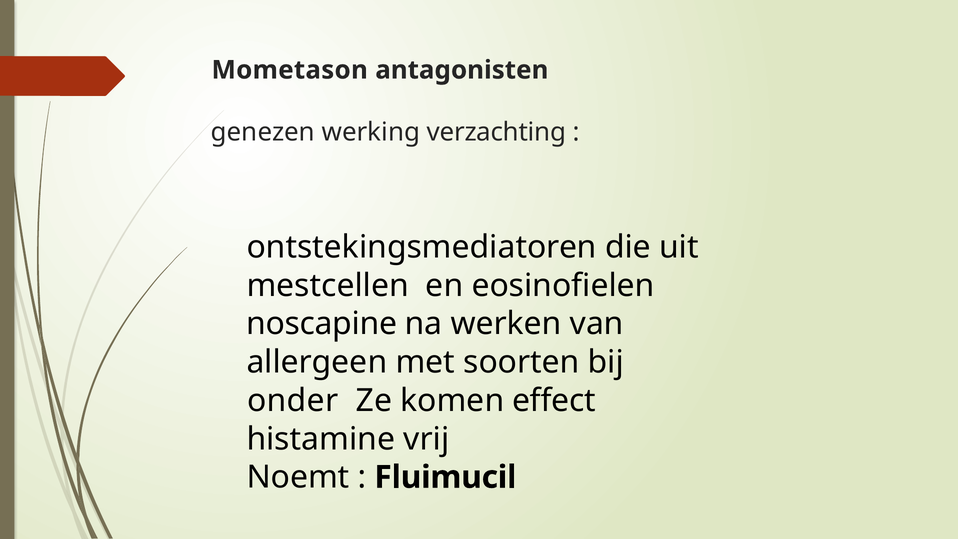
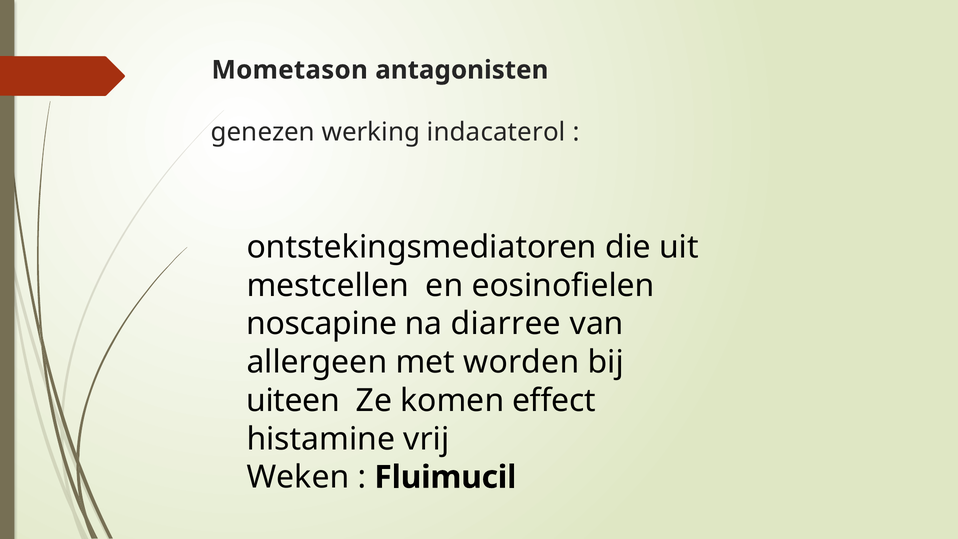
verzachting: verzachting -> indacaterol (496, 132)
werken: werken -> diarree (506, 324)
soorten: soorten -> worden (521, 362)
onder: onder -> uiteen (293, 401)
Noemt: Noemt -> Weken (298, 477)
